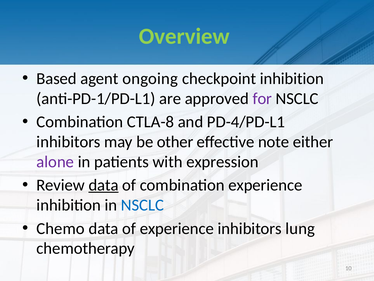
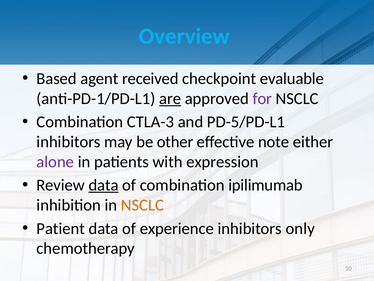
Overview colour: light green -> light blue (184, 36)
ongoing: ongoing -> received (150, 78)
checkpoint inhibition: inhibition -> evaluable (292, 78)
are underline: none -> present (170, 98)
CTLA-8: CTLA-8 -> CTLA-3 (150, 122)
PD-4/PD-L1: PD-4/PD-L1 -> PD-5/PD-L1 (246, 122)
combination experience: experience -> ipilimumab (265, 185)
NSCLC colour: blue -> orange (142, 205)
Chemo: Chemo -> Patient (61, 228)
lung: lung -> only (300, 228)
